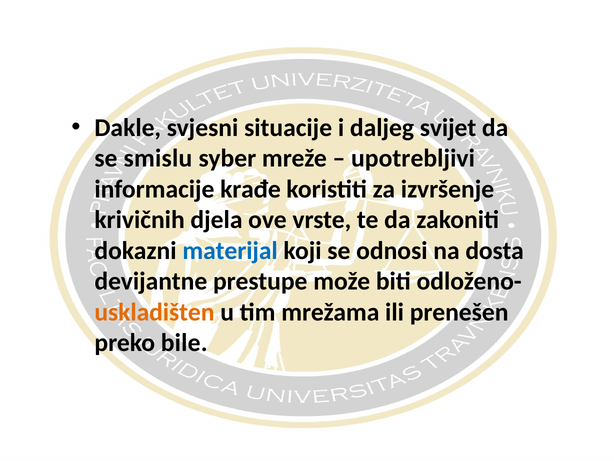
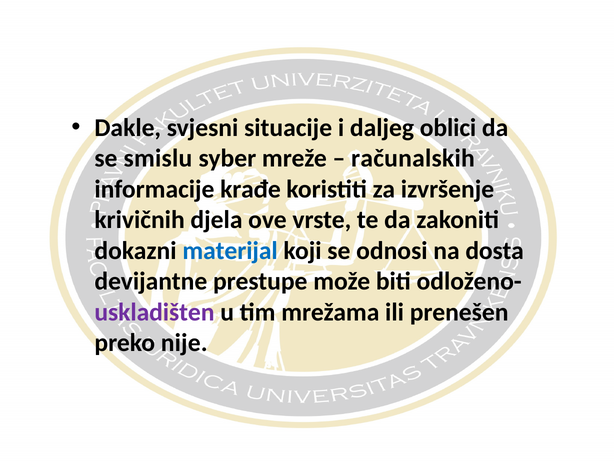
svijet: svijet -> oblici (448, 128)
upotrebljivi: upotrebljivi -> računalskih (413, 158)
uskladišten colour: orange -> purple (154, 312)
bile: bile -> nije (184, 343)
